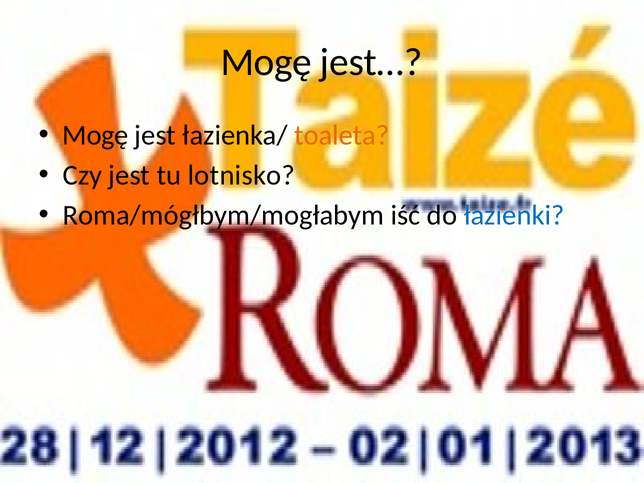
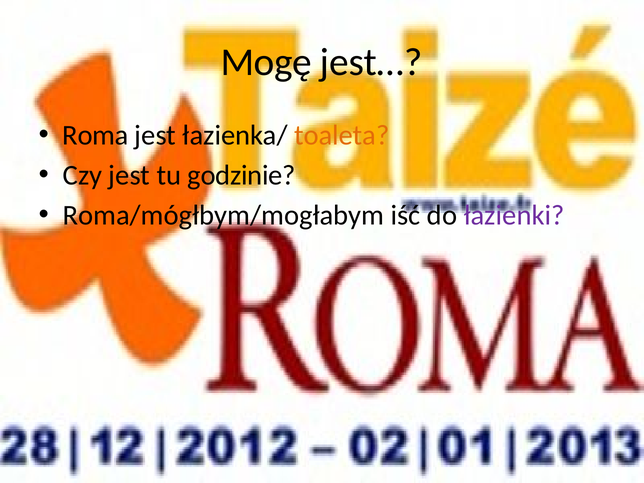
Mogę: Mogę -> Roma (96, 135)
lotnisko: lotnisko -> godzinie (242, 175)
łazienki colour: blue -> purple (514, 215)
